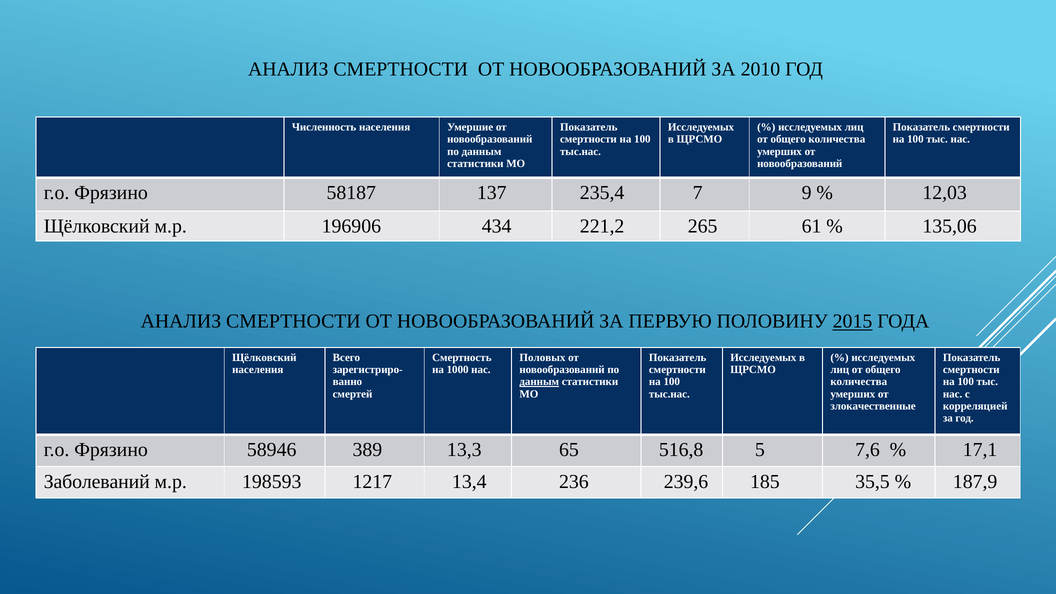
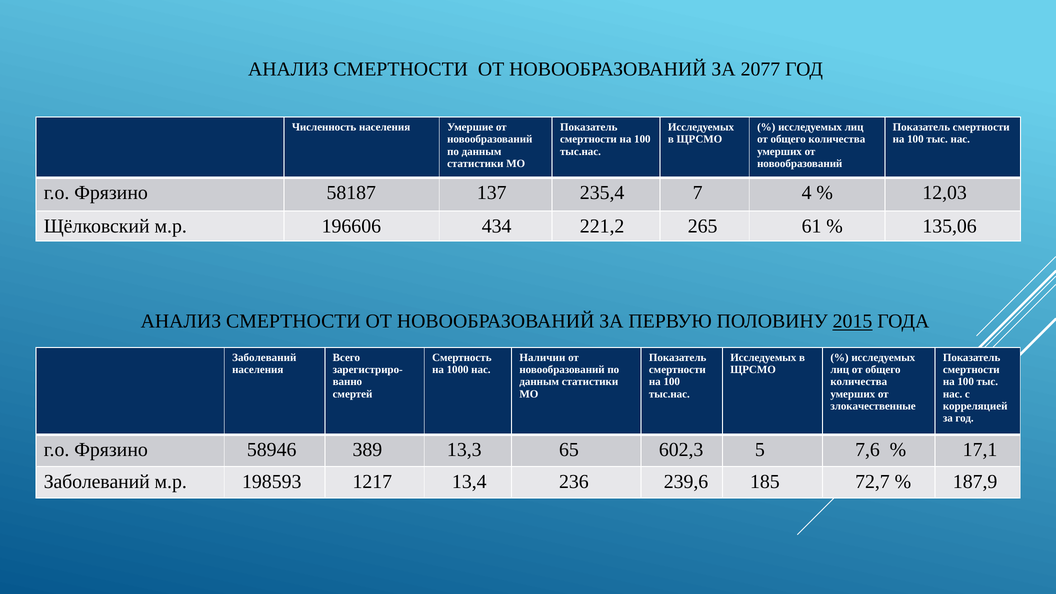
2010: 2010 -> 2077 (760, 69)
9: 9 -> 4 (807, 193)
196906: 196906 -> 196606 (351, 226)
Щёлковский: Щёлковский -> Заболеваний (264, 358)
Половых: Половых -> Наличии (542, 358)
данным underline: present -> none (539, 382)
516,8: 516,8 -> 602,3 (681, 450)
35,5: 35,5 -> 72,7 (872, 482)
